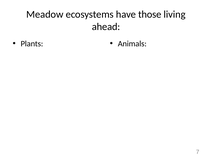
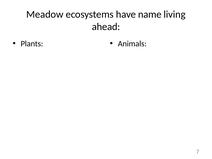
those: those -> name (150, 14)
